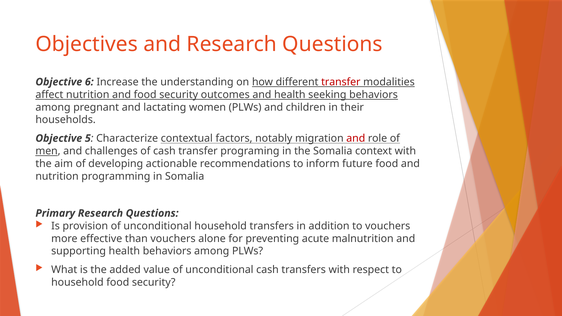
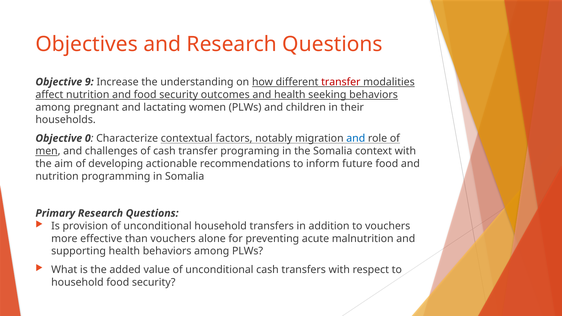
6: 6 -> 9 (89, 82)
5: 5 -> 0 (88, 138)
and colour: red -> blue (356, 138)
